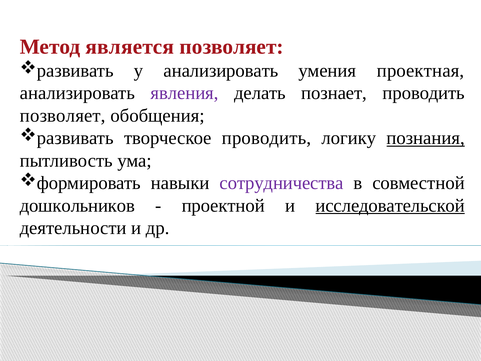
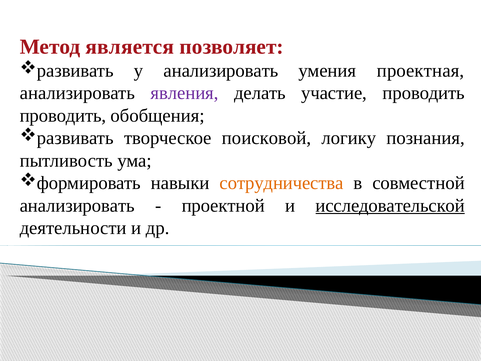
познает: познает -> участие (334, 93)
позволяет: позволяет -> проводить (63, 116)
творческое проводить: проводить -> поисковой (267, 138)
познания underline: present -> none (426, 138)
сотрудничества colour: purple -> orange (282, 183)
дошкольников: дошкольников -> анализировать (77, 205)
